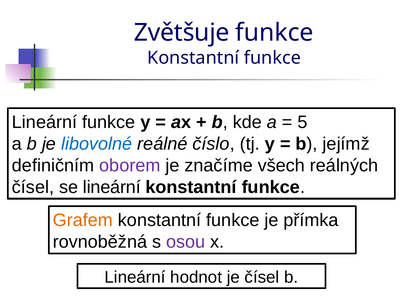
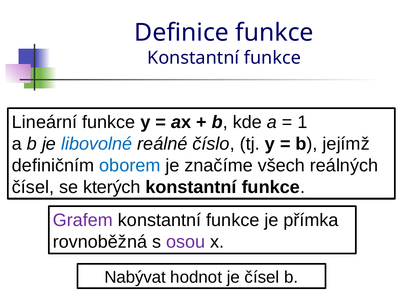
Zvětšuje: Zvětšuje -> Definice (182, 33)
5: 5 -> 1 (302, 122)
oborem colour: purple -> blue (130, 166)
se lineární: lineární -> kterých (112, 187)
Grafem colour: orange -> purple (83, 221)
Lineární: Lineární -> Nabývat (135, 278)
